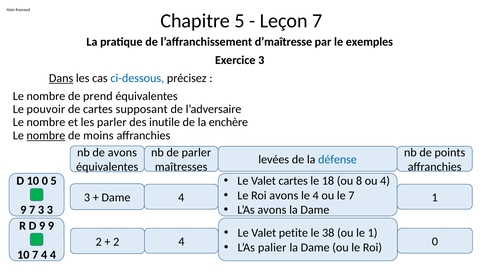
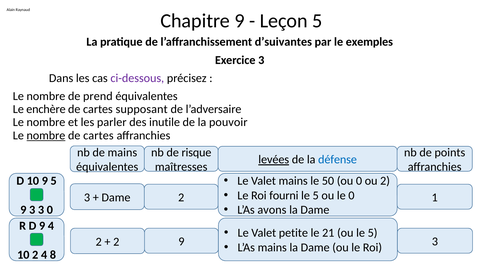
Chapitre 5: 5 -> 9 (239, 21)
Leçon 7: 7 -> 5 (317, 21)
d’maîtresse: d’maîtresse -> d’suivantes (283, 42)
Dans underline: present -> none (61, 78)
ci-dessous colour: blue -> purple (137, 78)
pouvoir: pouvoir -> enchère (46, 109)
enchère: enchère -> pouvoir (228, 122)
moins: moins -> cartes (98, 135)
de avons: avons -> mains (122, 152)
de parler: parler -> risque (196, 152)
levées underline: none -> present (274, 159)
Valet cartes: cartes -> mains (293, 181)
18: 18 -> 50 (328, 181)
ou 8: 8 -> 0 (359, 181)
ou 4: 4 -> 2 (385, 181)
10 0: 0 -> 9 (45, 181)
Roi avons: avons -> fourni (284, 195)
4: 4 -> 5 (316, 195)
le 7: 7 -> 0 (351, 195)
Dame 4: 4 -> 2 (181, 197)
9 7: 7 -> 3 (32, 210)
3 3: 3 -> 0 (50, 210)
9 9: 9 -> 4 (51, 225)
38: 38 -> 21 (328, 233)
ou le 1: 1 -> 5 (373, 233)
2 4: 4 -> 9 (181, 241)
L’As palier: palier -> mains (272, 247)
Roi 0: 0 -> 3 (435, 241)
10 7: 7 -> 2 (35, 254)
4 4: 4 -> 8 (53, 254)
